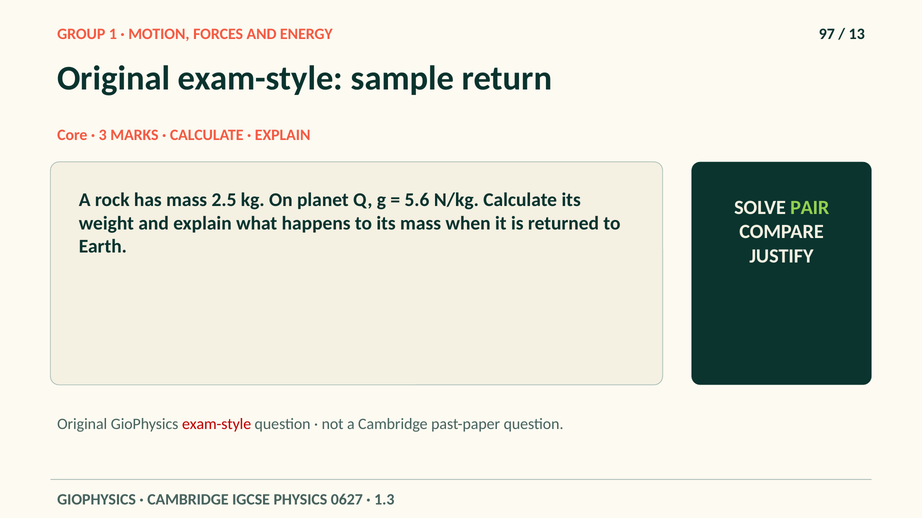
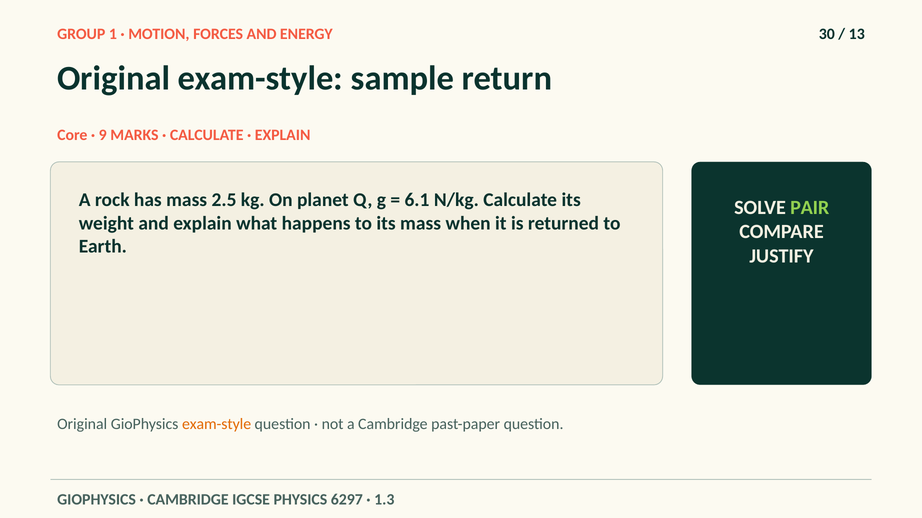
97: 97 -> 30 (827, 34)
3: 3 -> 9 (103, 135)
5.6: 5.6 -> 6.1 (417, 200)
exam-style colour: red -> orange (217, 425)
0627: 0627 -> 6297 (347, 500)
